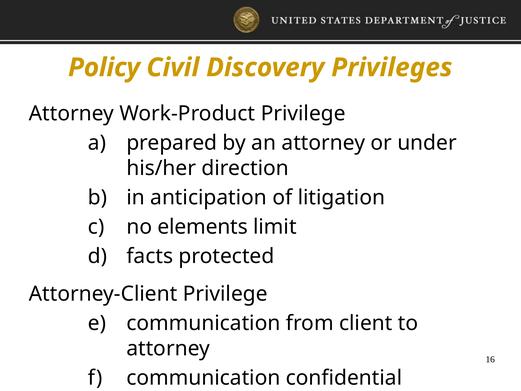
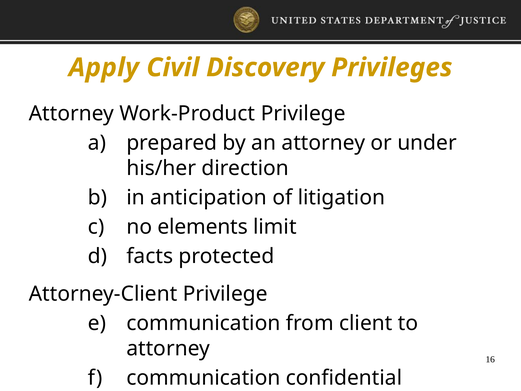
Policy: Policy -> Apply (104, 68)
